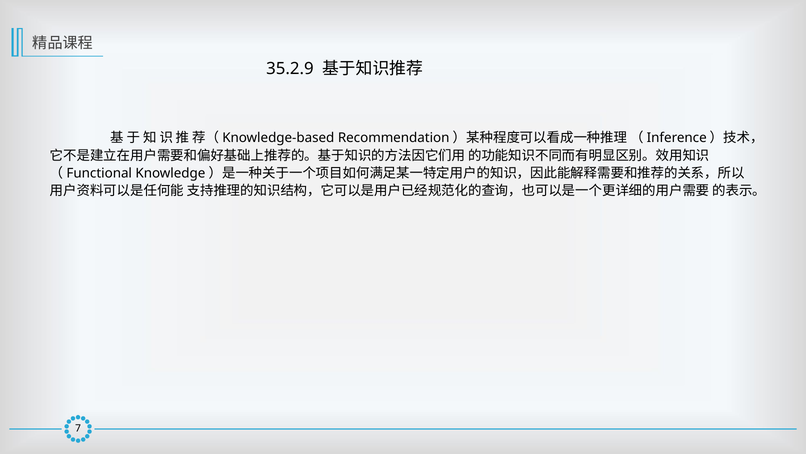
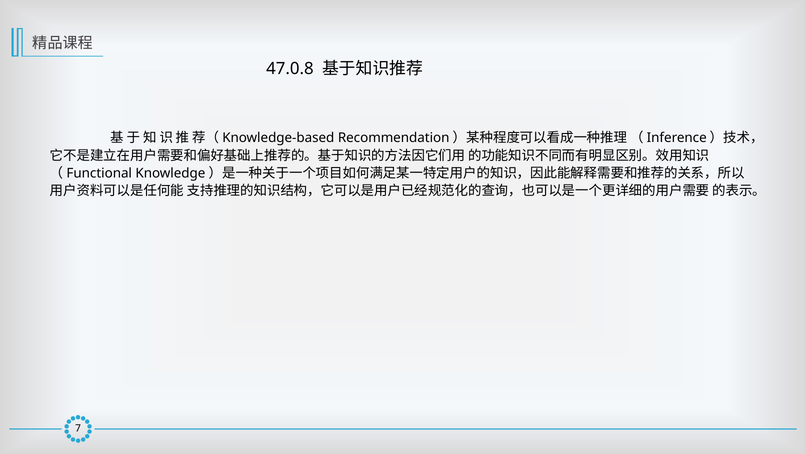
35.2.9: 35.2.9 -> 47.0.8 (290, 69)
